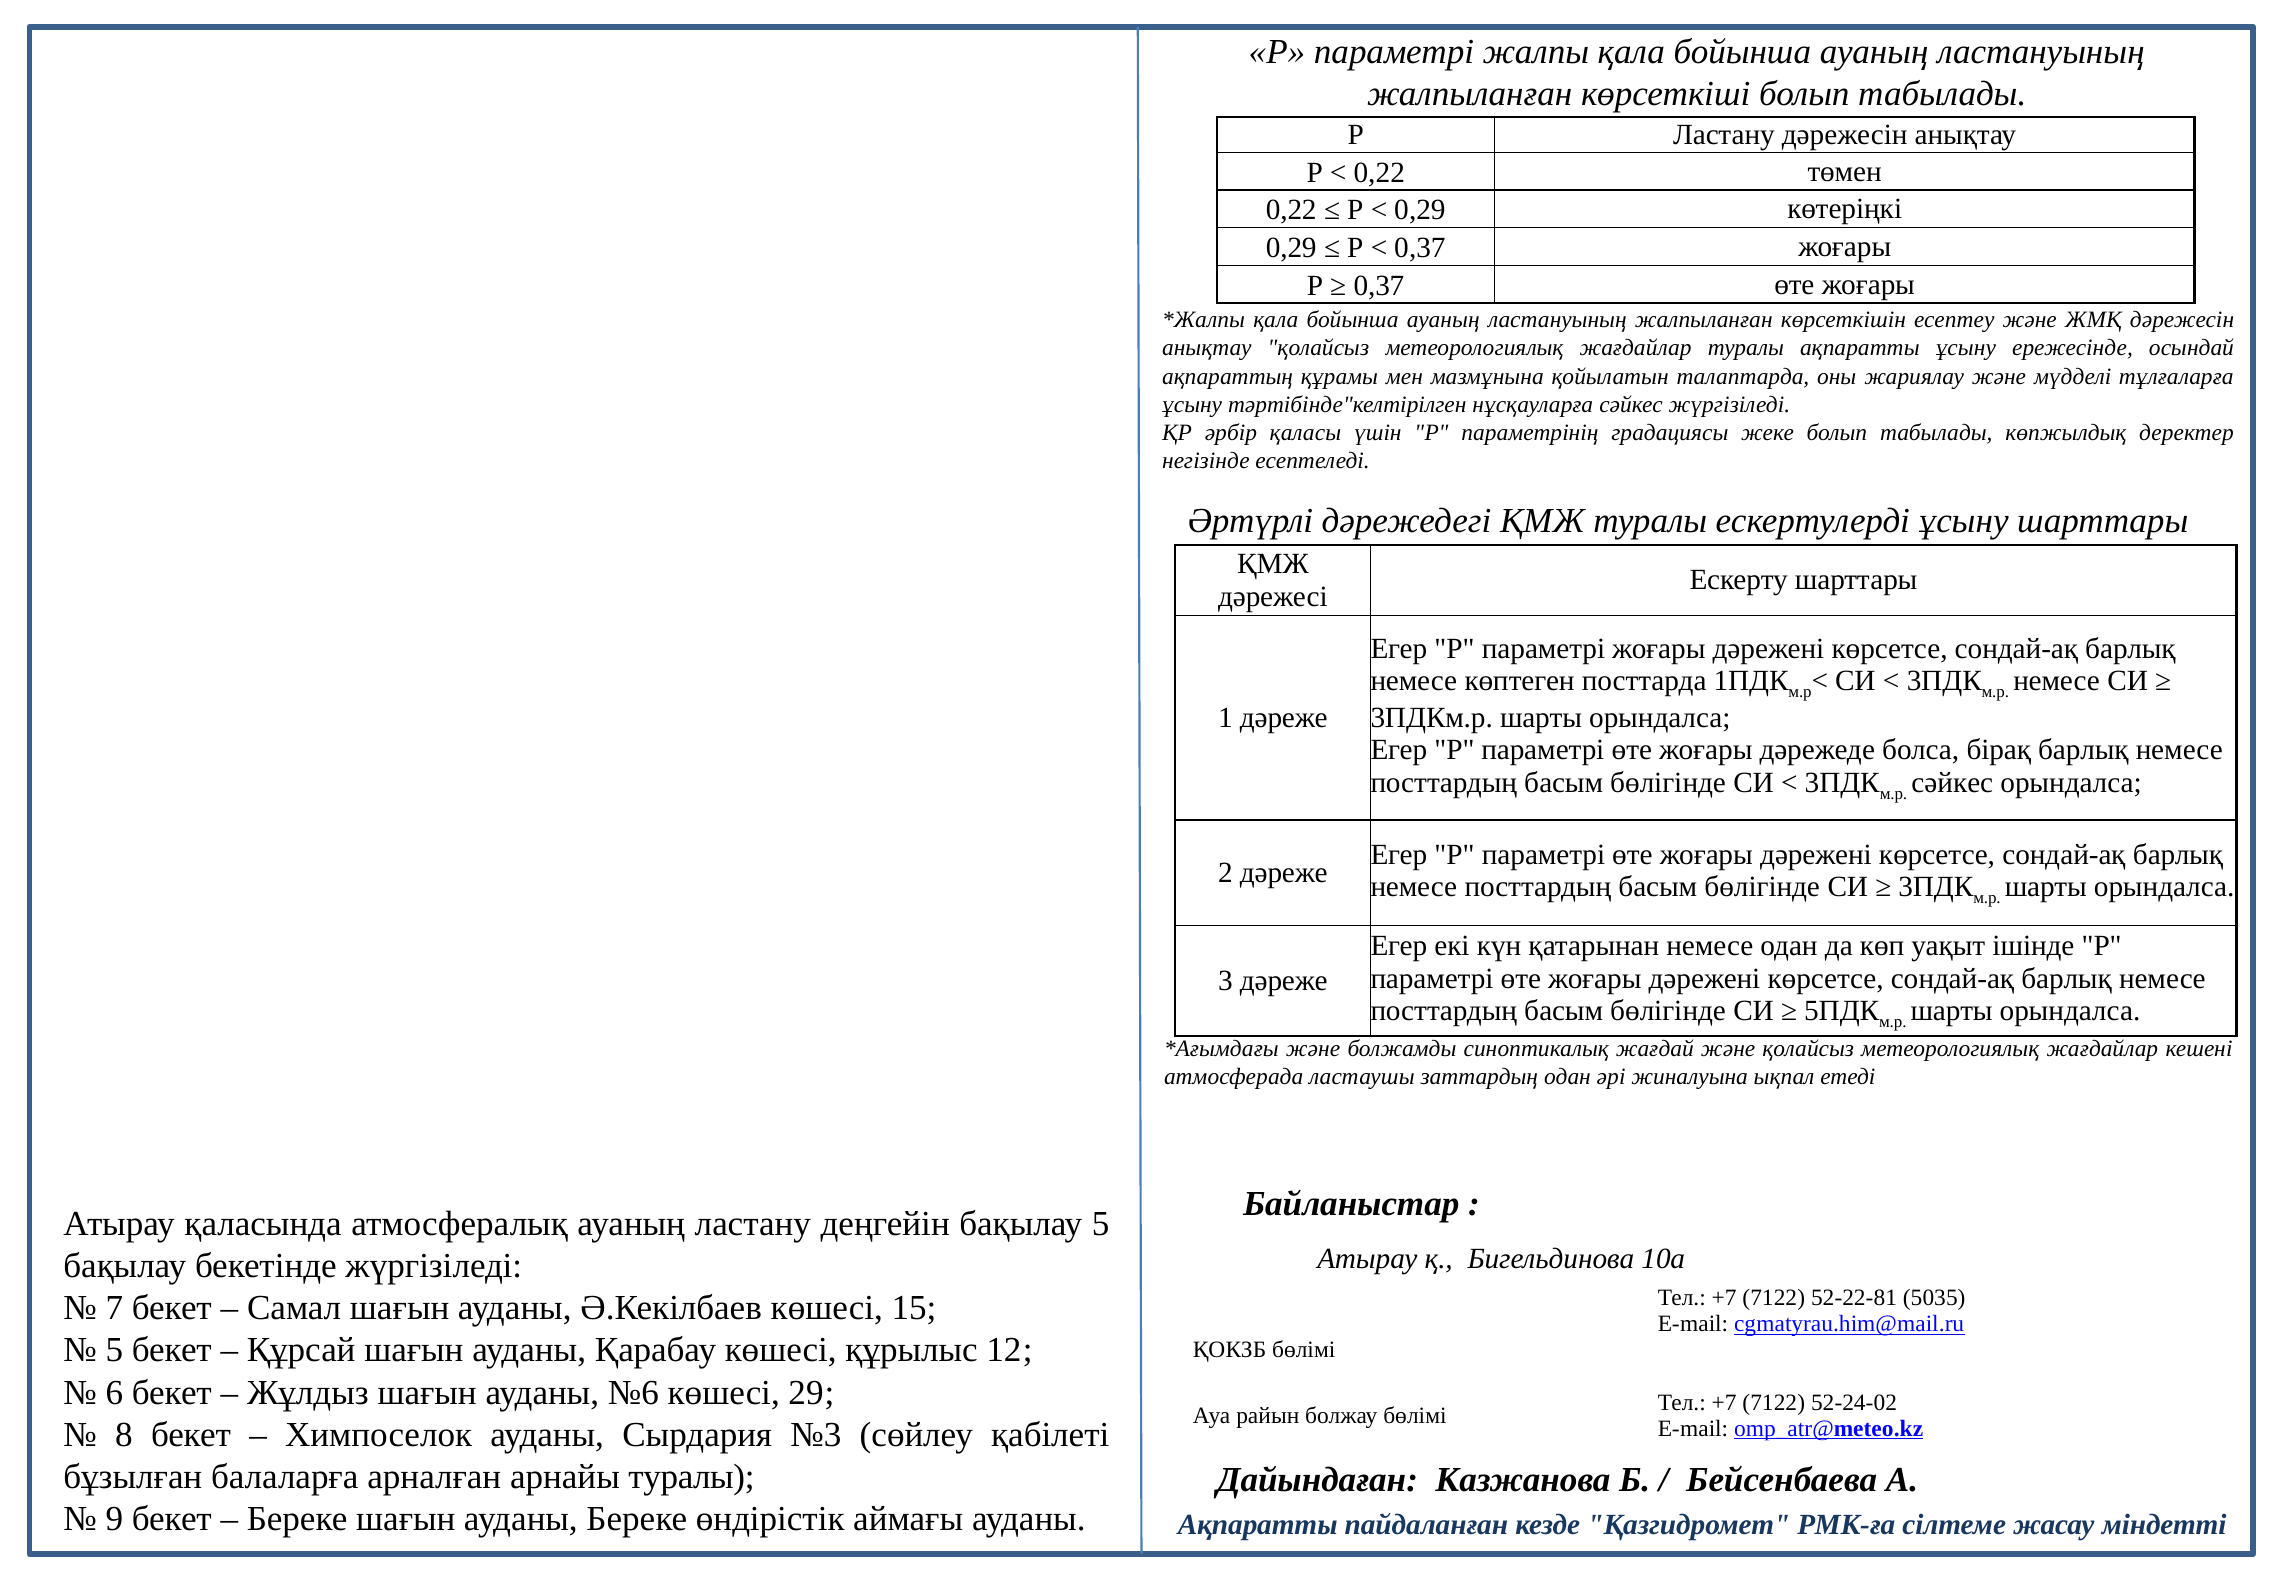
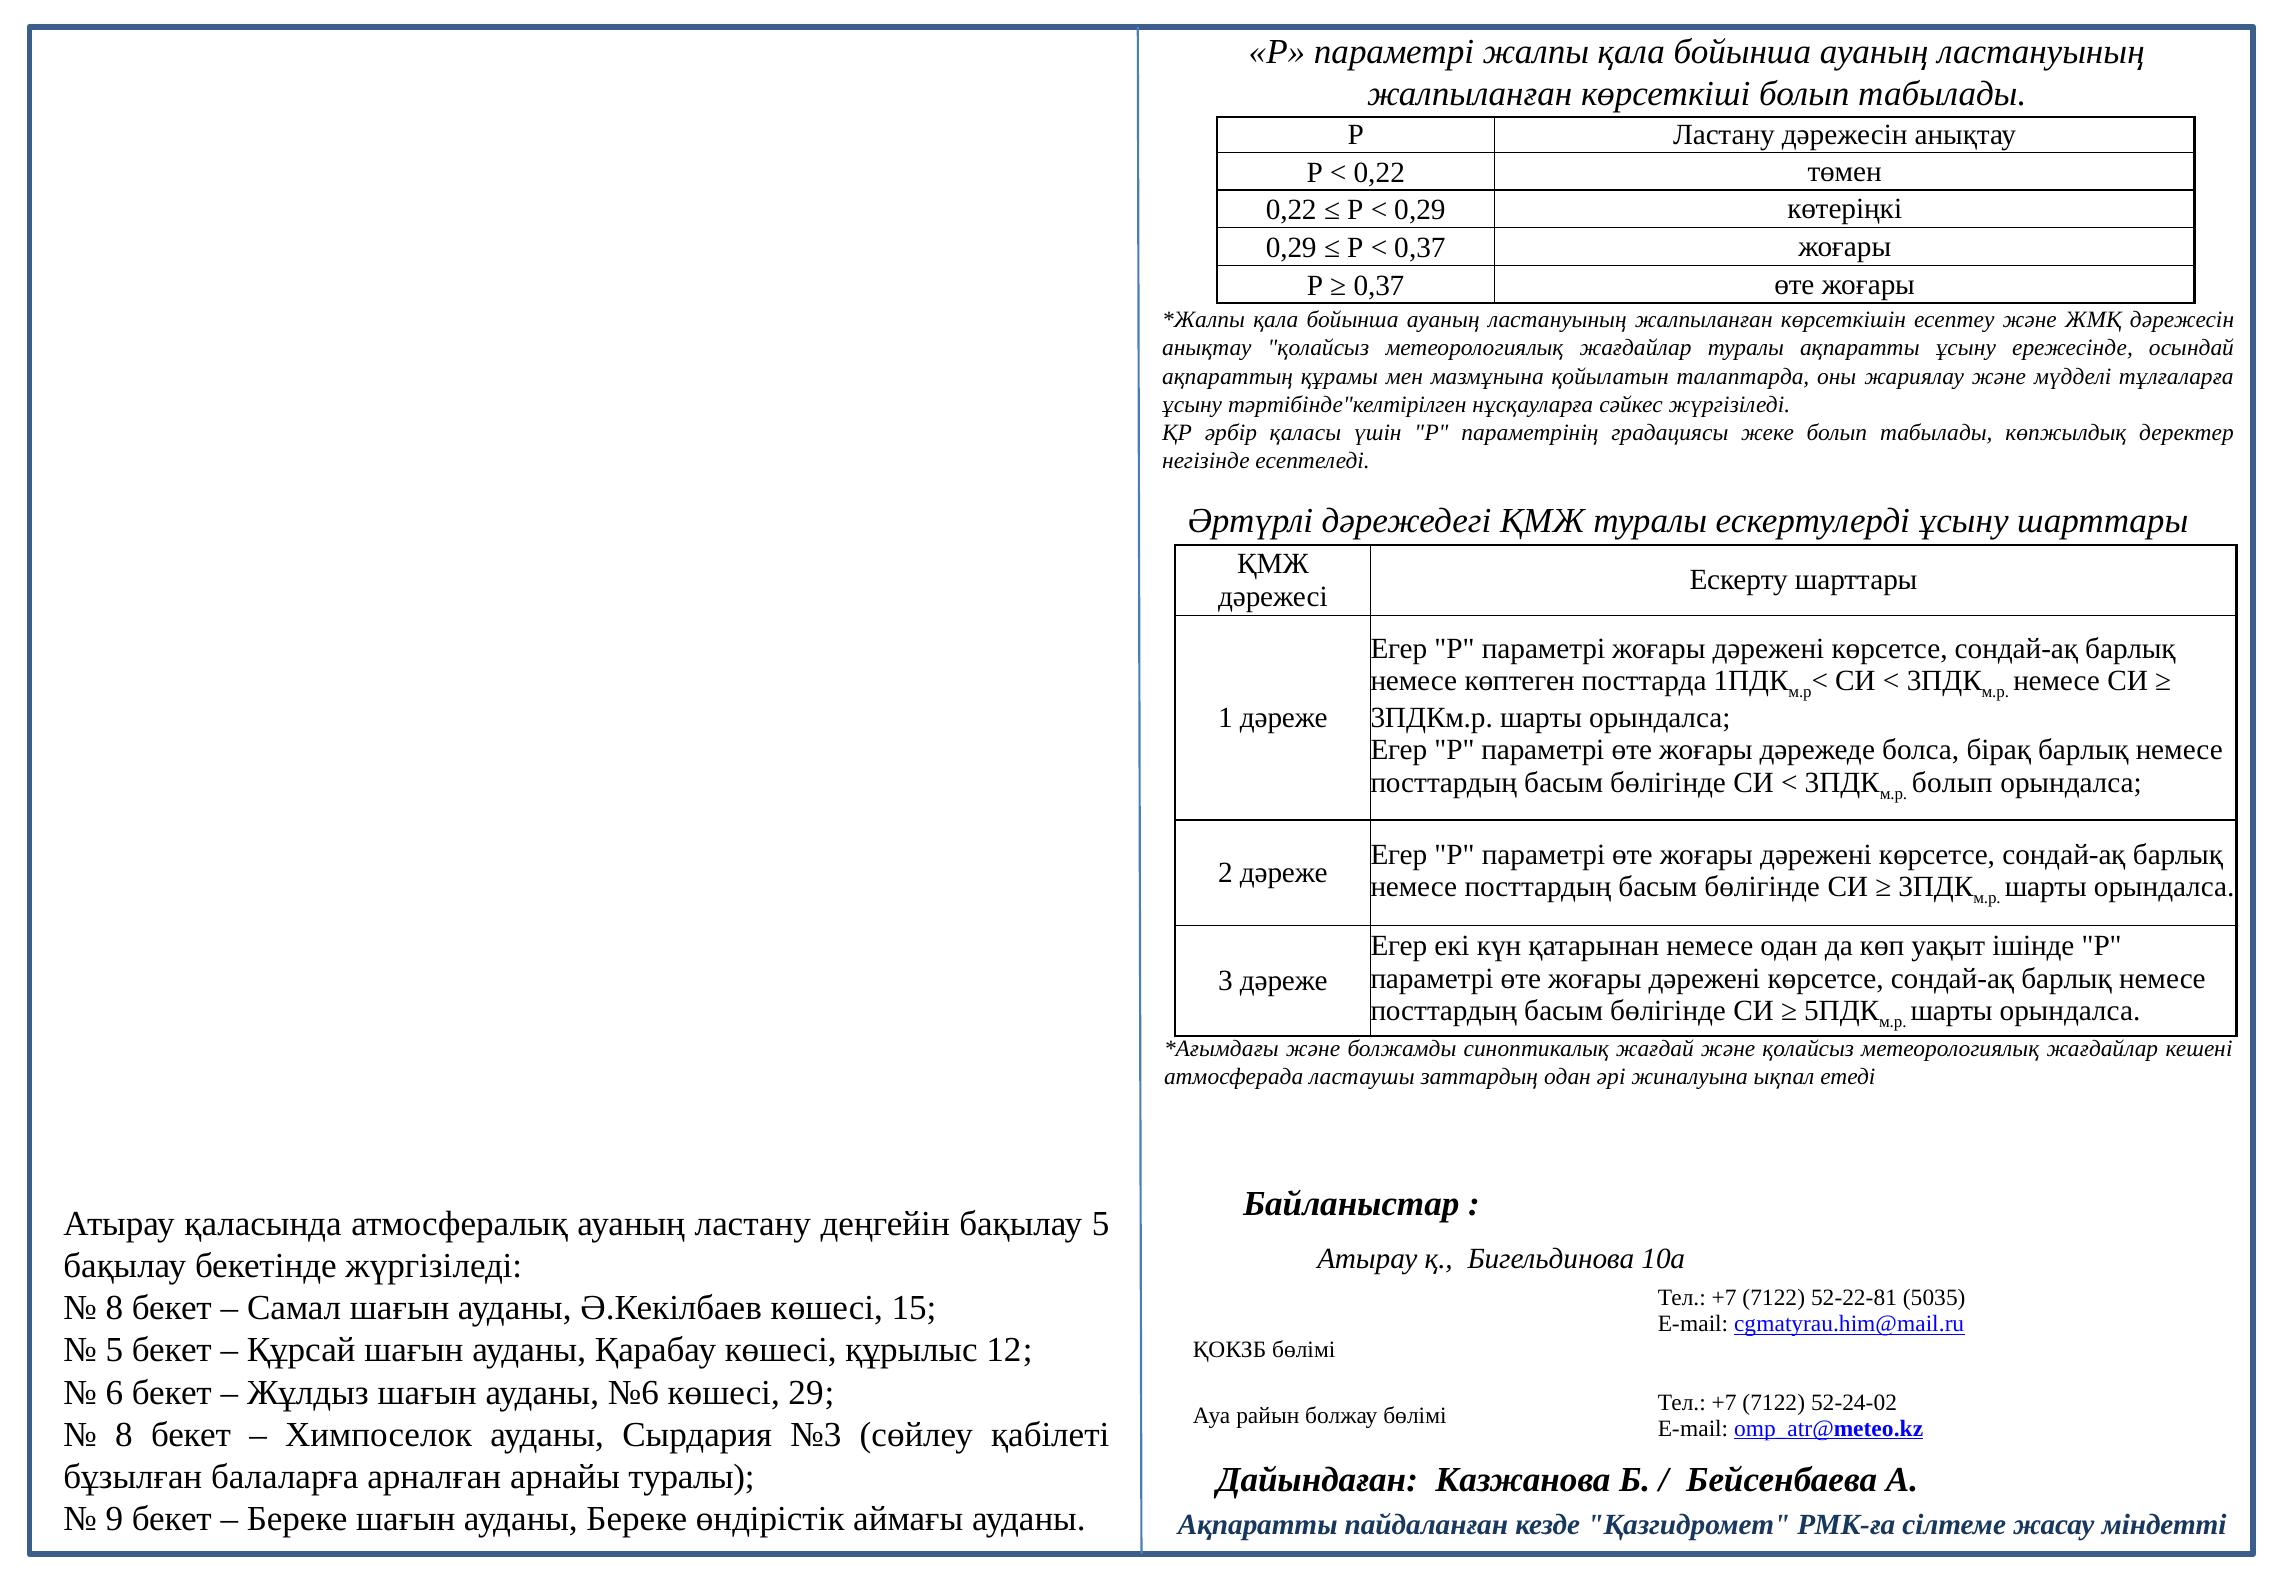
сәйкес: сәйкес -> болып (1952, 782)
7: 7 -> 8 (114, 1308)
